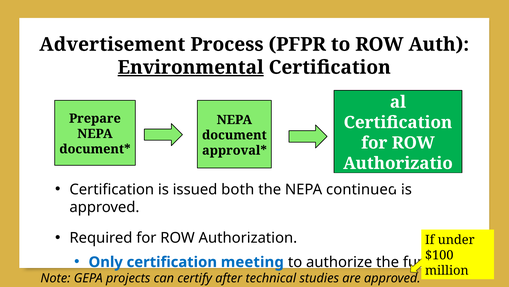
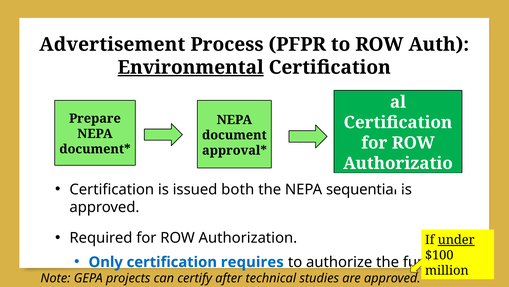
continued: continued -> sequential (362, 189)
under underline: none -> present (456, 239)
meeting: meeting -> requires (252, 262)
